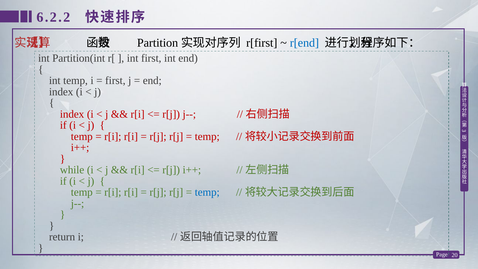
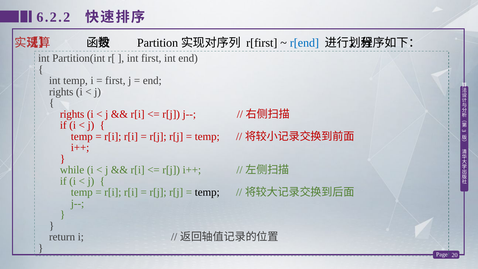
index: index -> rights (61, 92)
index: index -> rights (72, 114)
temp colour: blue -> black (207, 192)
